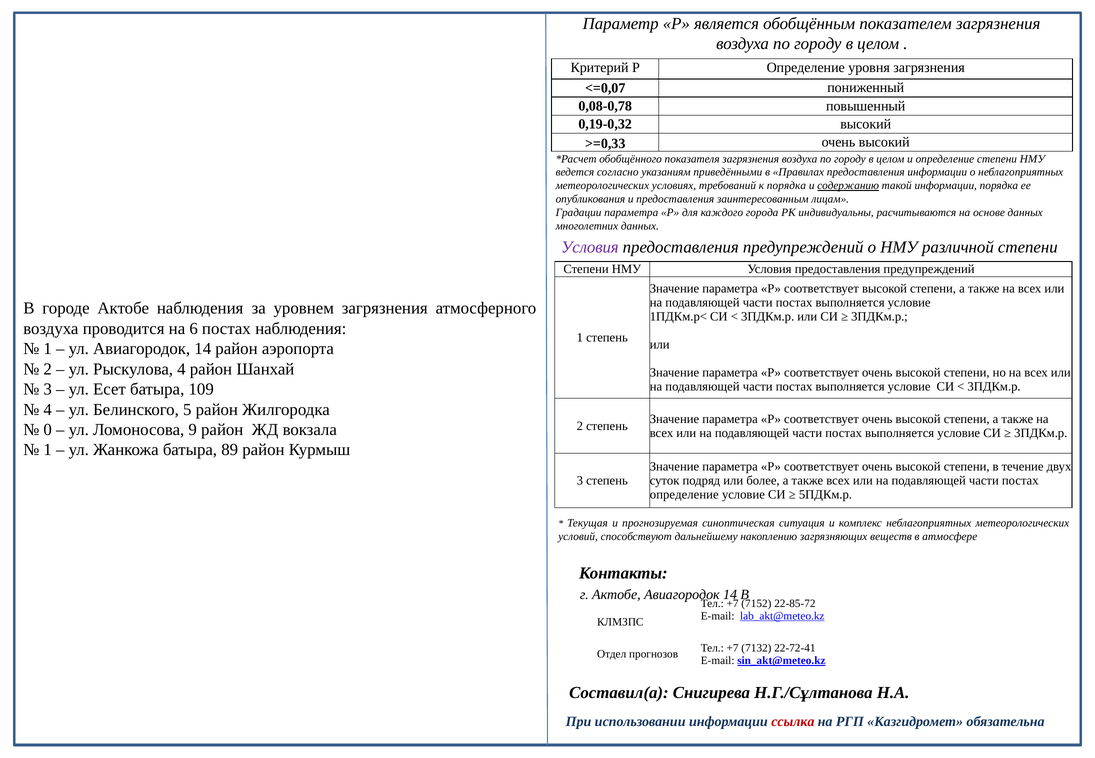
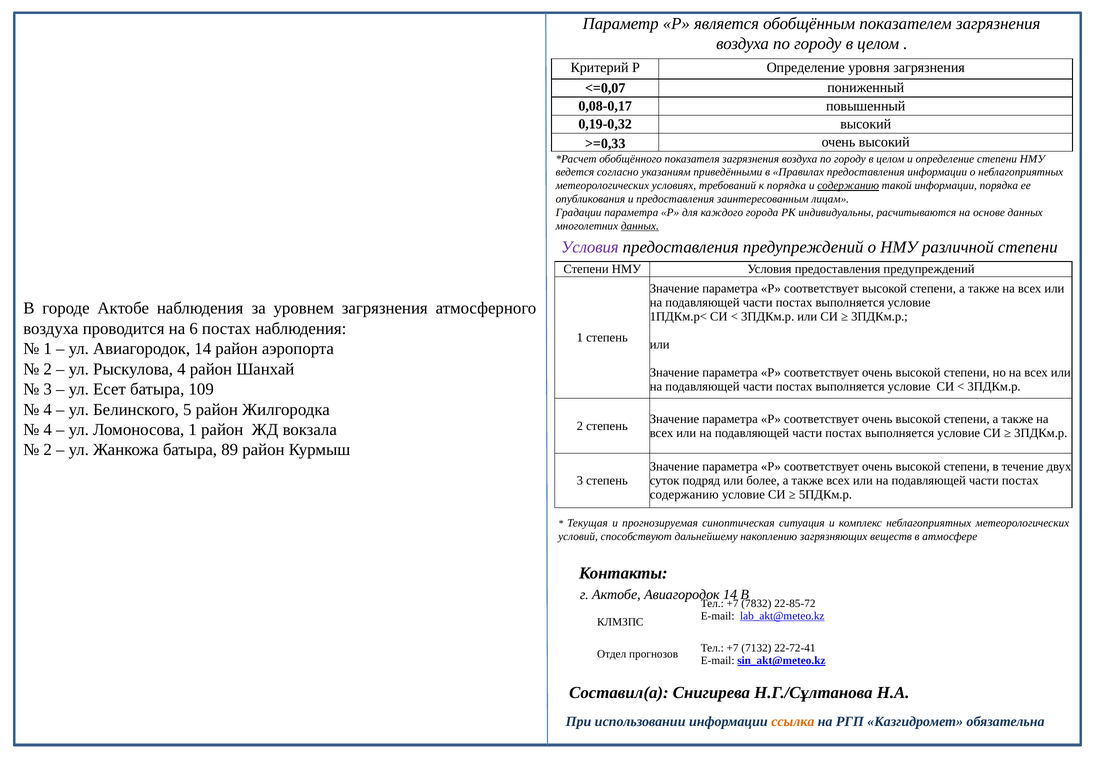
0,08-0,78: 0,08-0,78 -> 0,08-0,17 (605, 106)
данных underline: none -> present (640, 226)
0: 0 -> 4 (48, 430)
Ломоносова 9: 9 -> 1 (193, 430)
1: 1 -> 2 (48, 450)
определение: определение -> содержанию (684, 495)
7152: 7152 -> 7832 (756, 604)
ссылка colour: red -> orange (793, 722)
